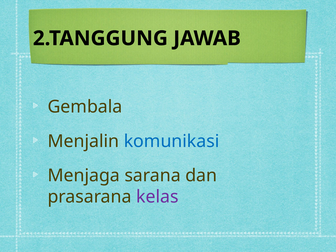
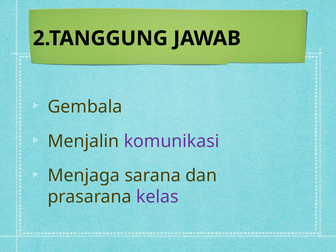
komunikasi colour: blue -> purple (172, 141)
